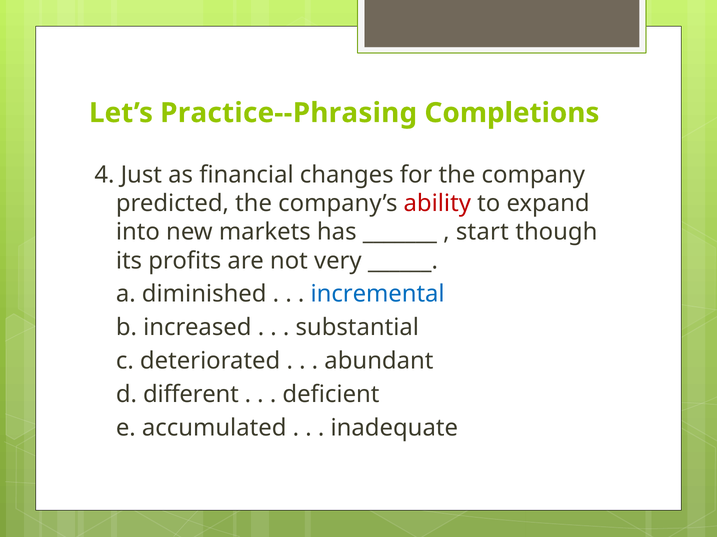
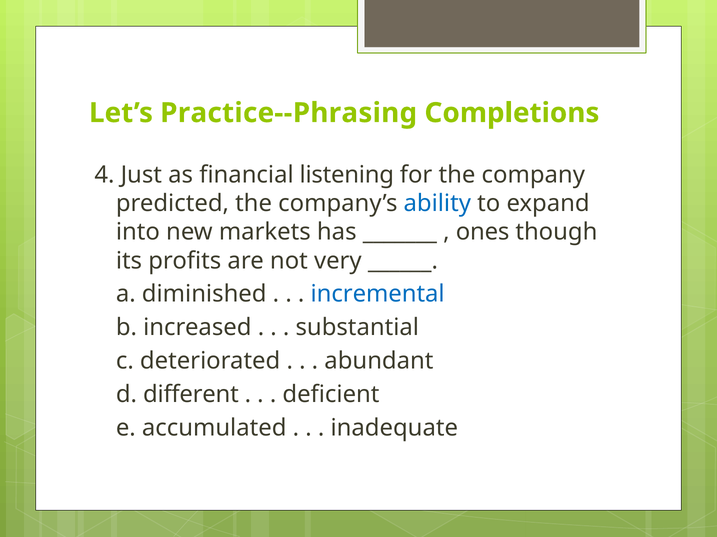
changes: changes -> listening (347, 175)
ability colour: red -> blue (437, 204)
start: start -> ones (483, 232)
